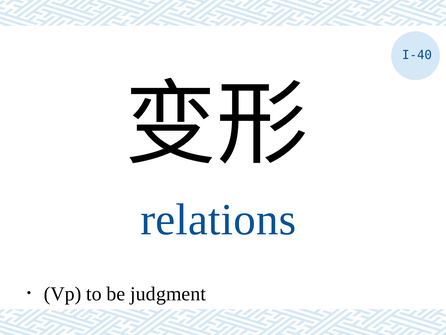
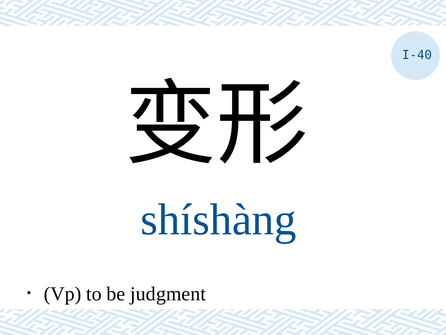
relations: relations -> shíshàng (218, 219)
